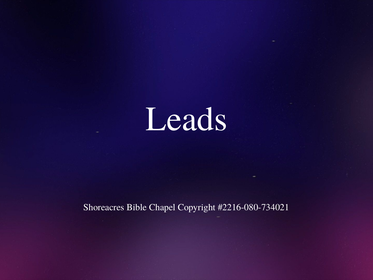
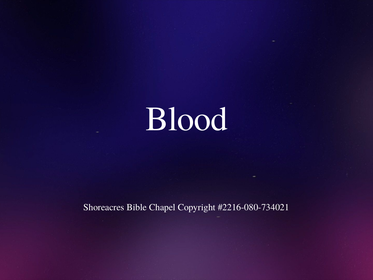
Leads: Leads -> Blood (187, 119)
